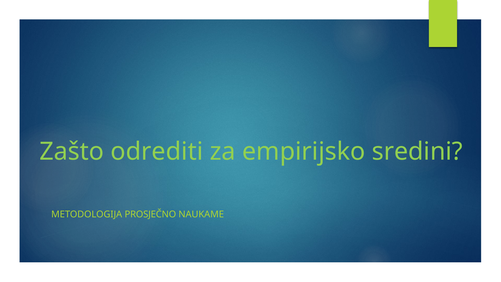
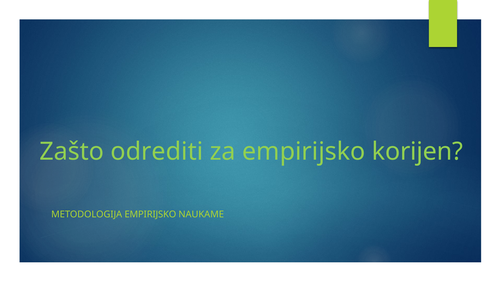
sredini: sredini -> korijen (417, 152)
METODOLOGIJA PROSJEČNO: PROSJEČNO -> EMPIRIJSKO (150, 214)
